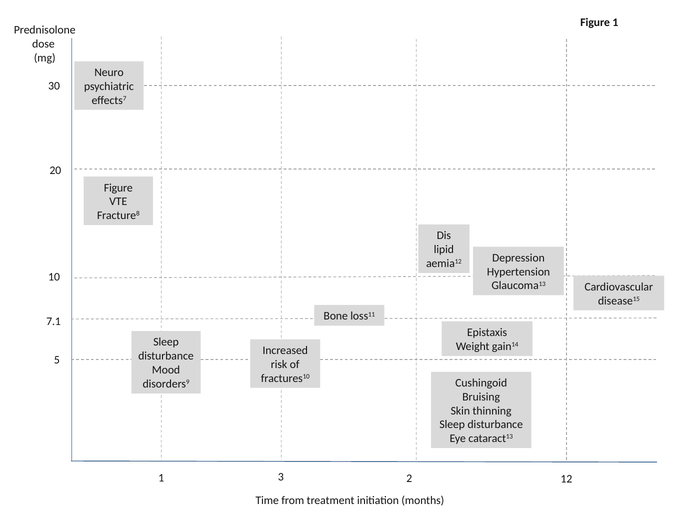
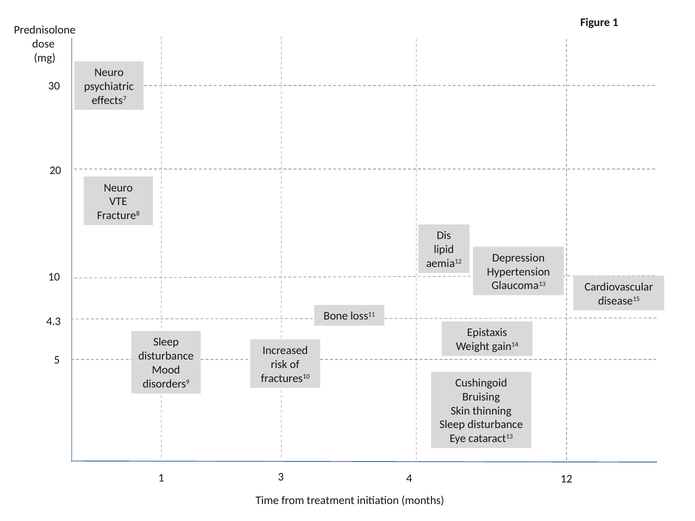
Figure: Figure -> Neuro (118, 188)
7.1: 7.1 -> 4.3 (54, 322)
2: 2 -> 4 (409, 478)
